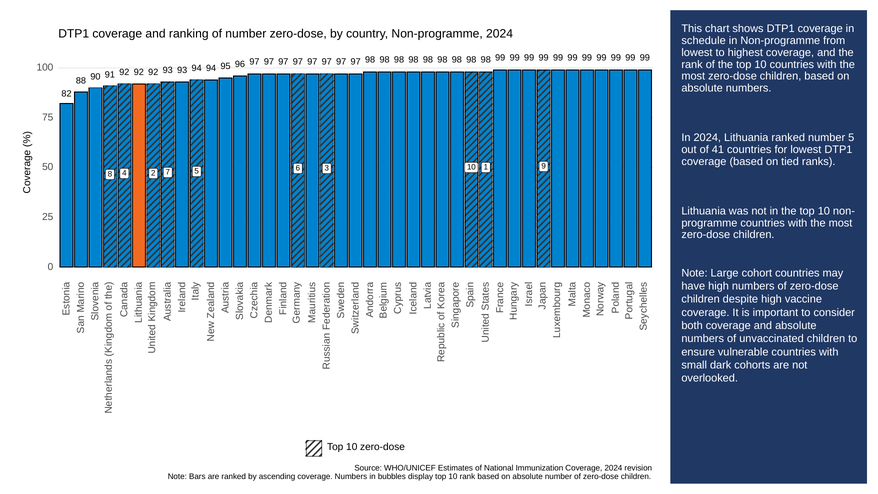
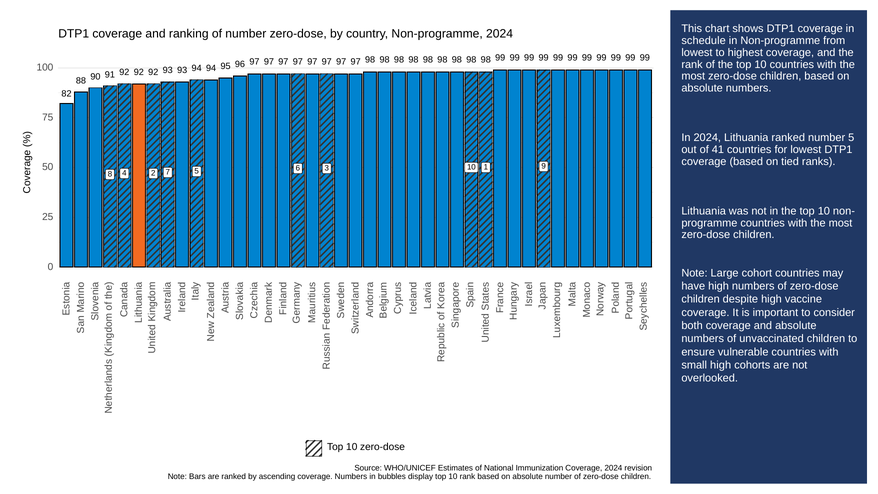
small dark: dark -> high (721, 365)
